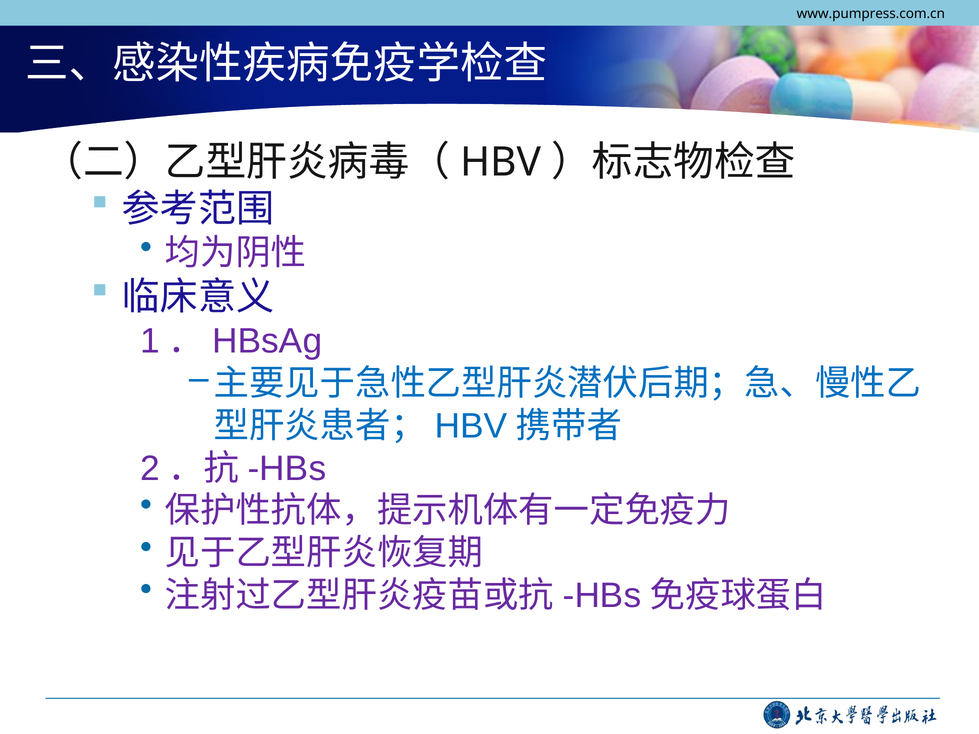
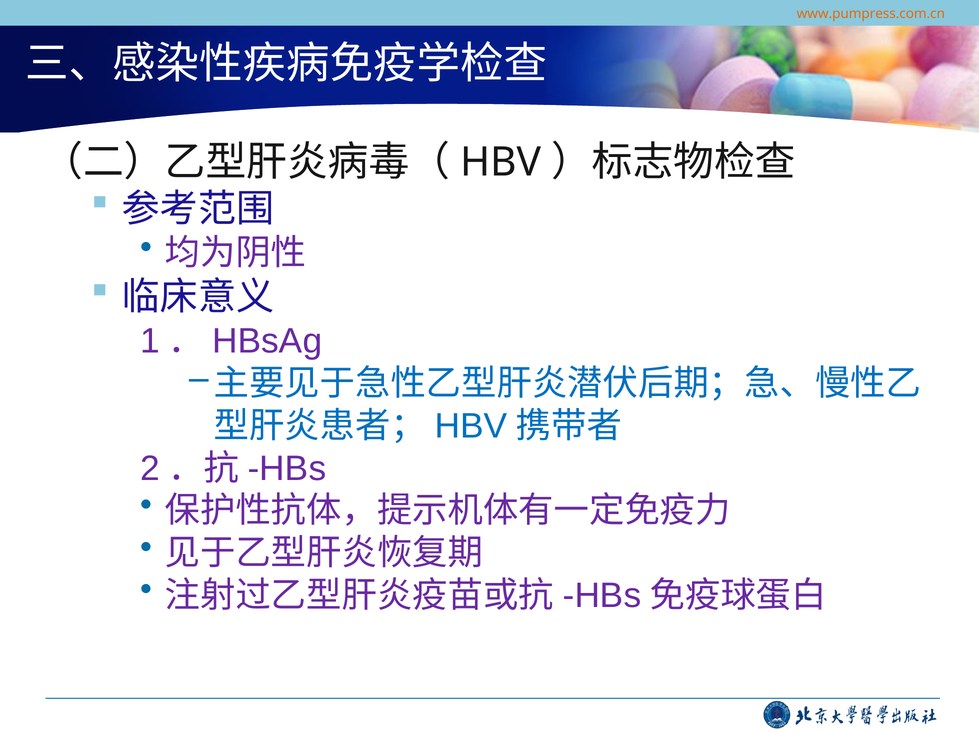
www.pumpress.com.cn colour: black -> orange (871, 14)
